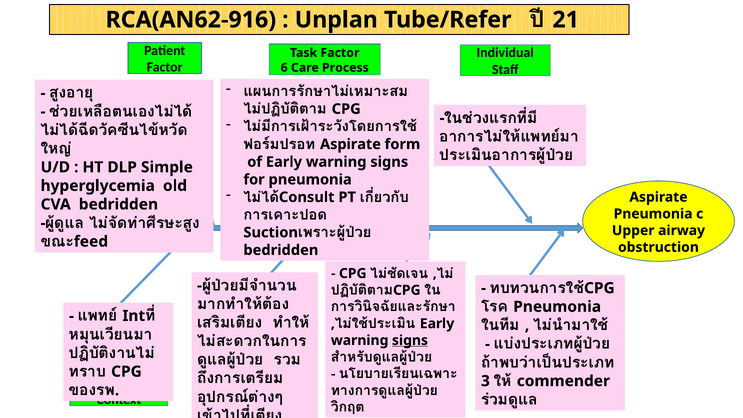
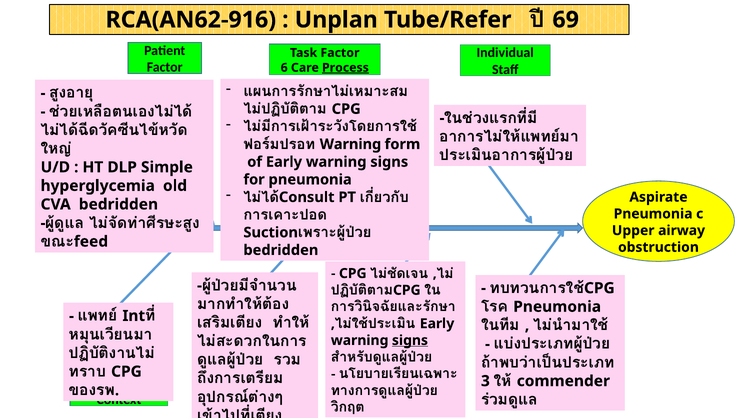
21: 21 -> 69 (566, 20)
Process underline: none -> present (345, 68)
Aspirate: Aspirate -> Warning (350, 144)
